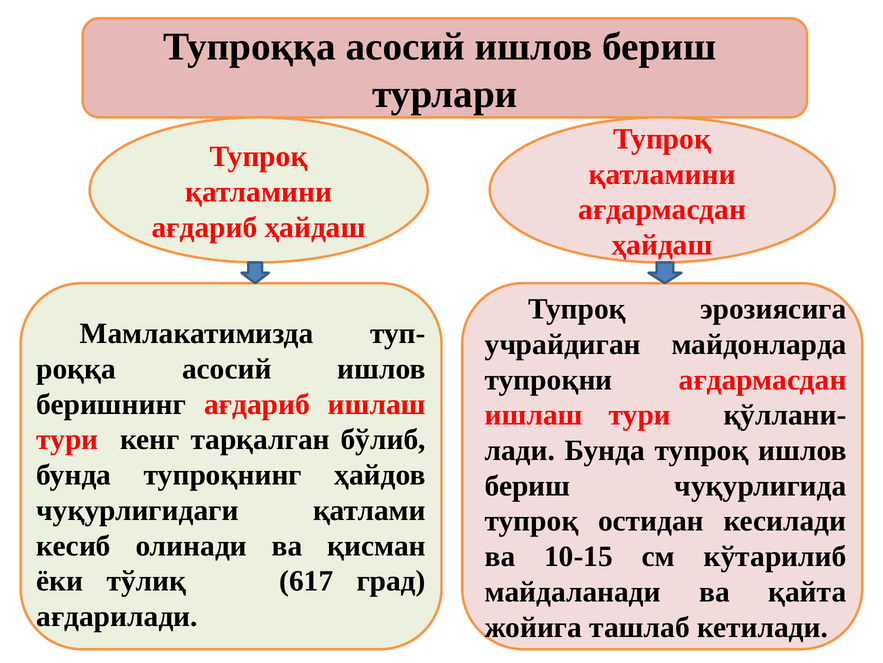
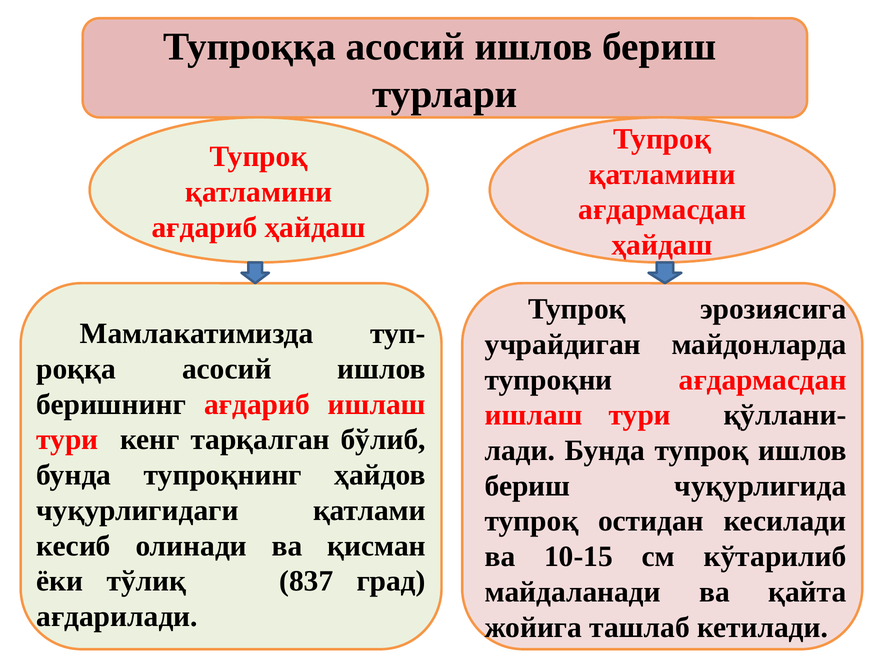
617: 617 -> 837 (306, 581)
